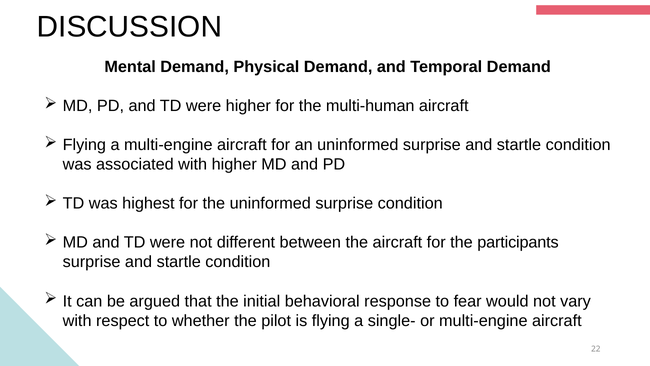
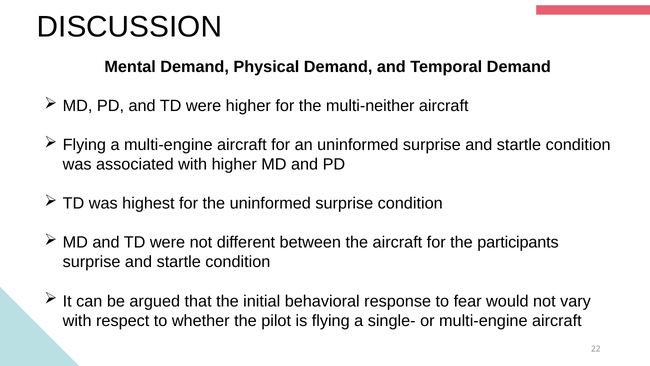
multi-human: multi-human -> multi-neither (370, 106)
